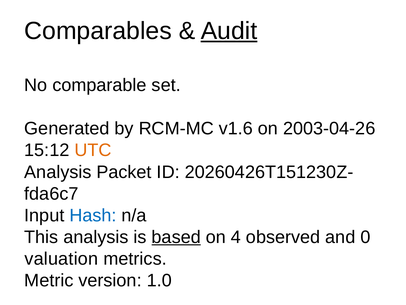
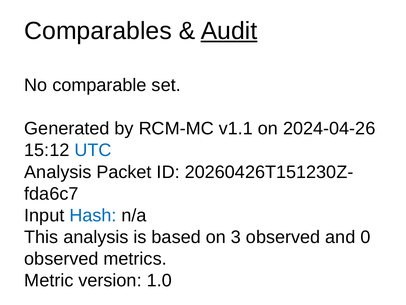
v1.6: v1.6 -> v1.1 (236, 128)
2003-04-26: 2003-04-26 -> 2024-04-26 (329, 128)
UTC colour: orange -> blue (93, 150)
based underline: present -> none (176, 237)
4: 4 -> 3 (236, 237)
valuation: valuation -> observed (61, 258)
